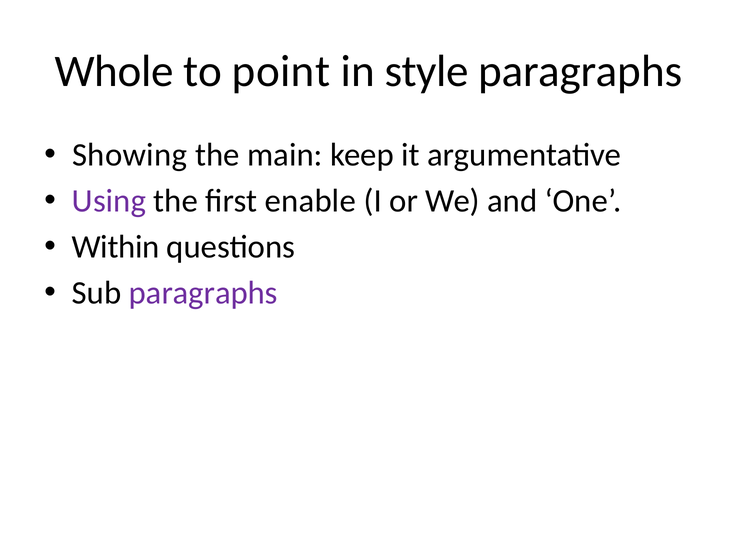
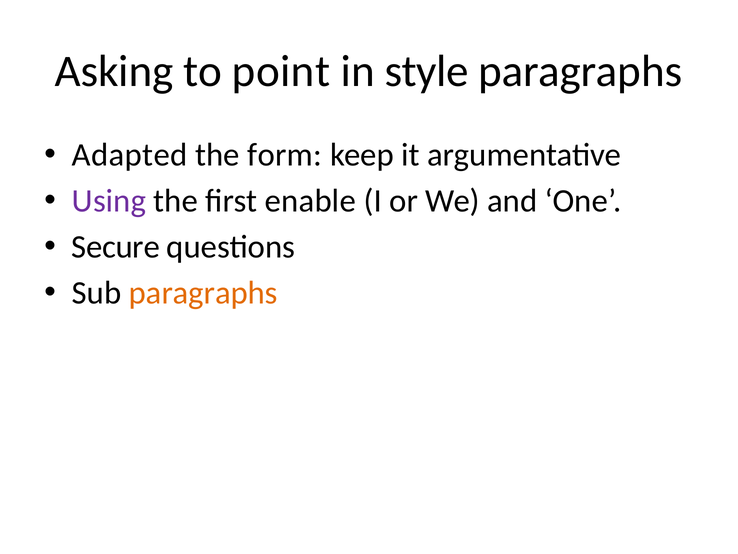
Whole: Whole -> Asking (114, 71)
Showing: Showing -> Adapted (130, 155)
main: main -> form (285, 155)
Within: Within -> Secure (116, 247)
paragraphs colour: purple -> orange (203, 293)
